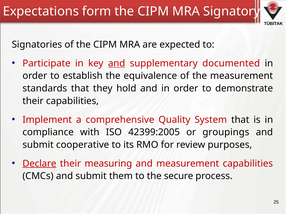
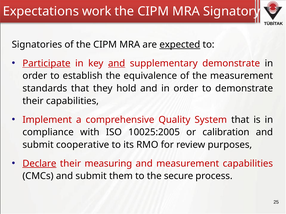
form: form -> work (97, 11)
expected underline: none -> present (180, 45)
Participate underline: none -> present (46, 63)
supplementary documented: documented -> demonstrate (231, 63)
42399:2005: 42399:2005 -> 10025:2005 (154, 133)
groupings: groupings -> calibration (226, 133)
